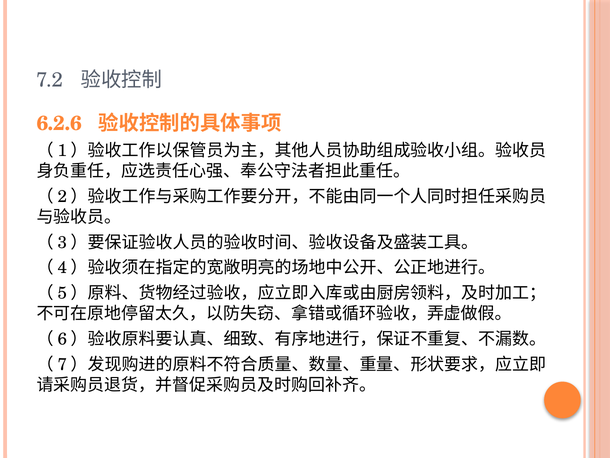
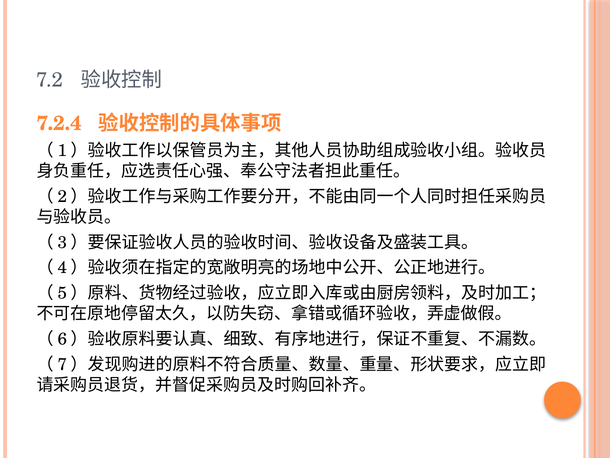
6.2.6: 6.2.6 -> 7.2.4 (59, 123)
